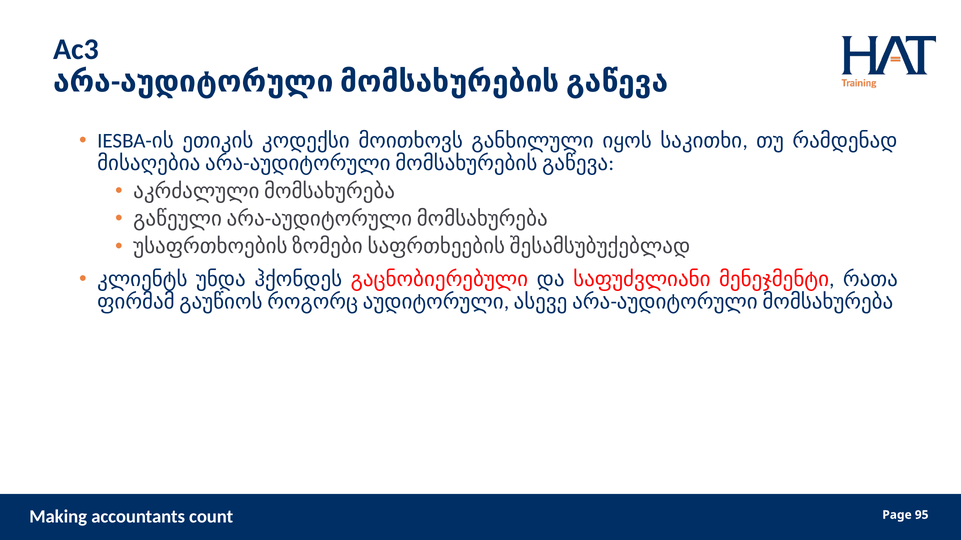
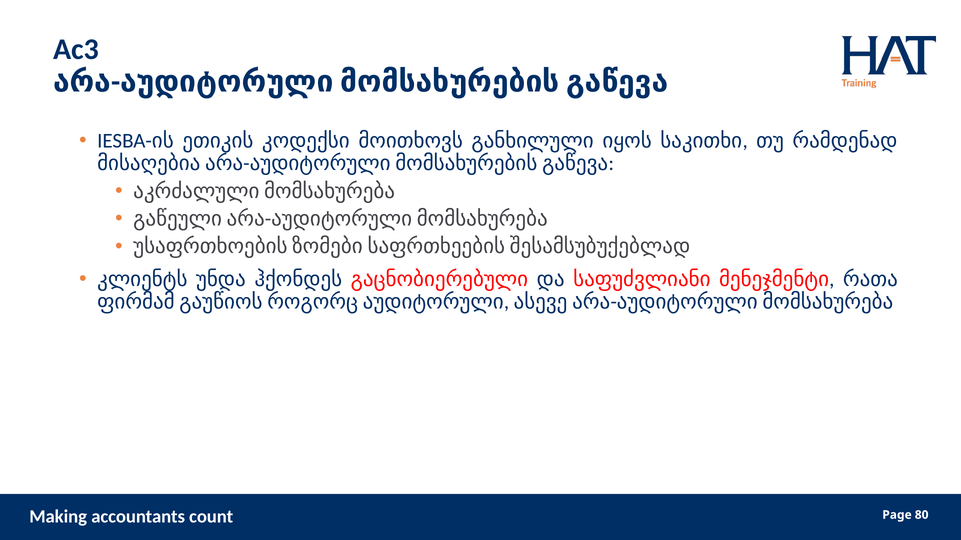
95: 95 -> 80 (922, 515)
